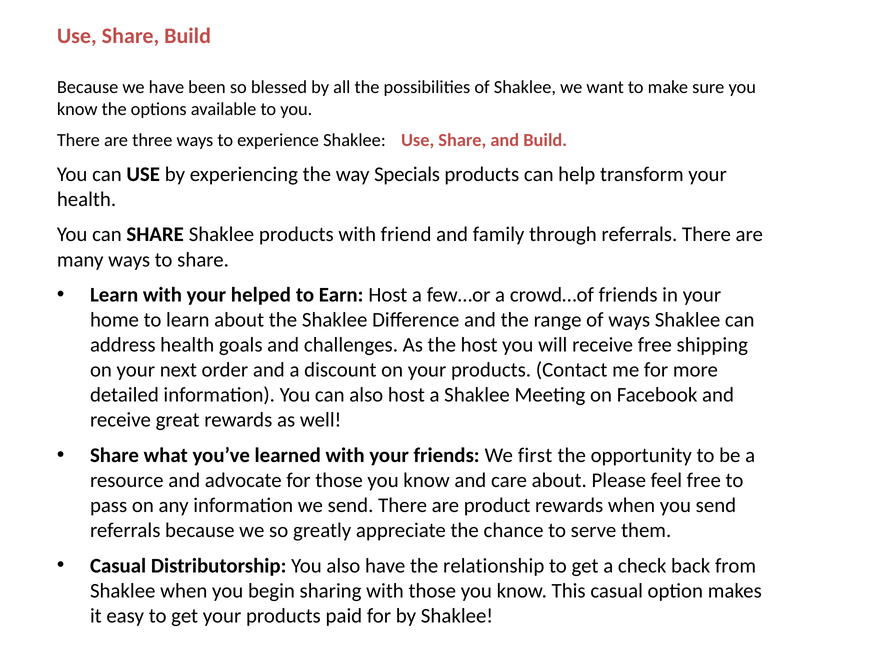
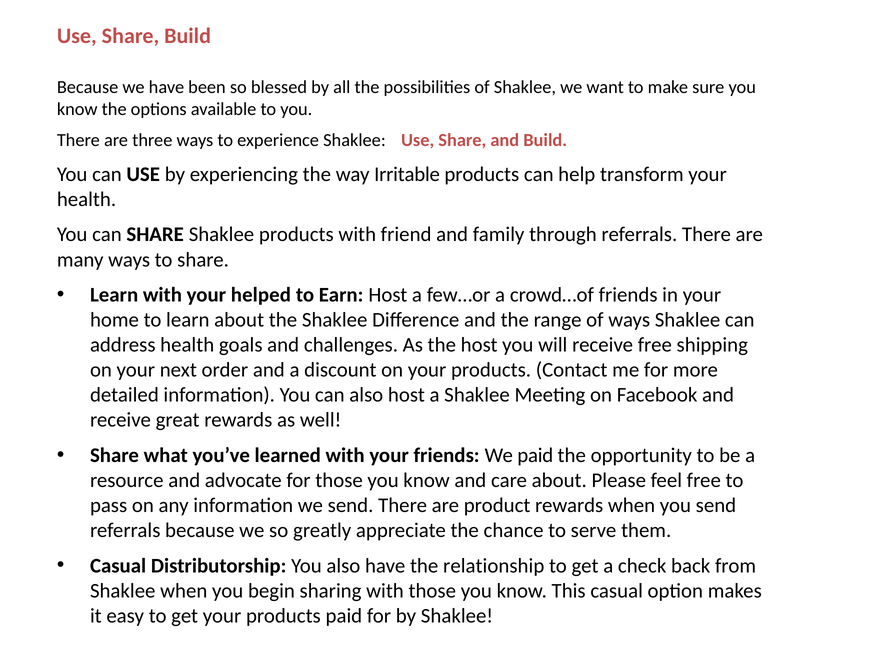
Specials: Specials -> Irritable (407, 174)
We first: first -> paid (535, 455)
